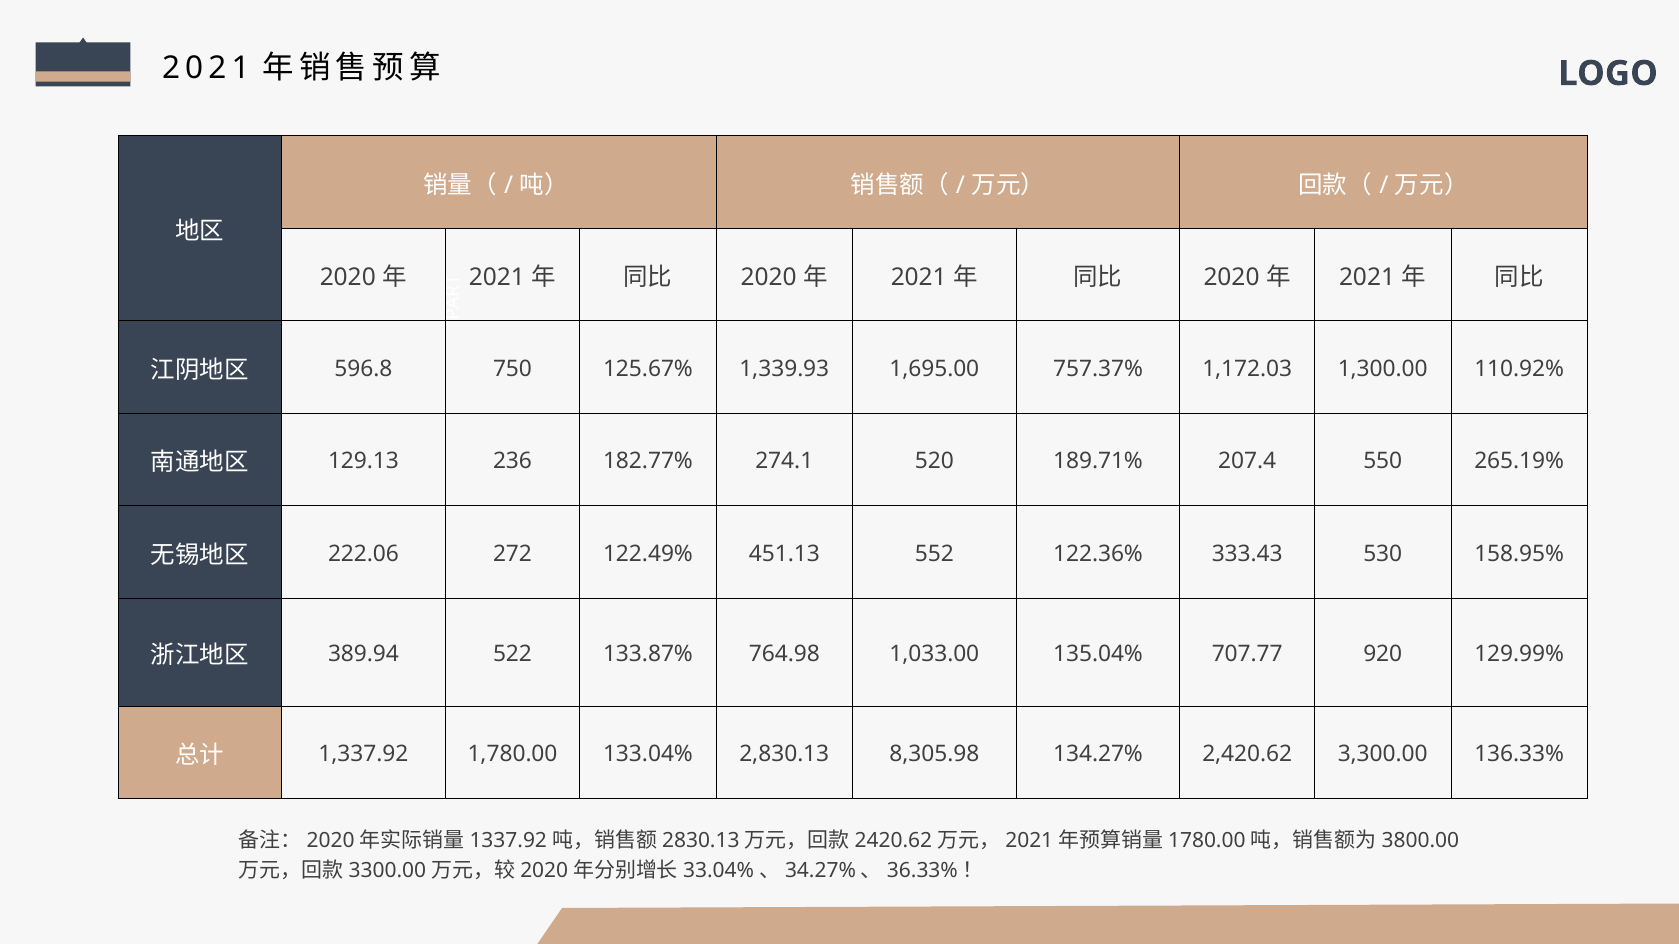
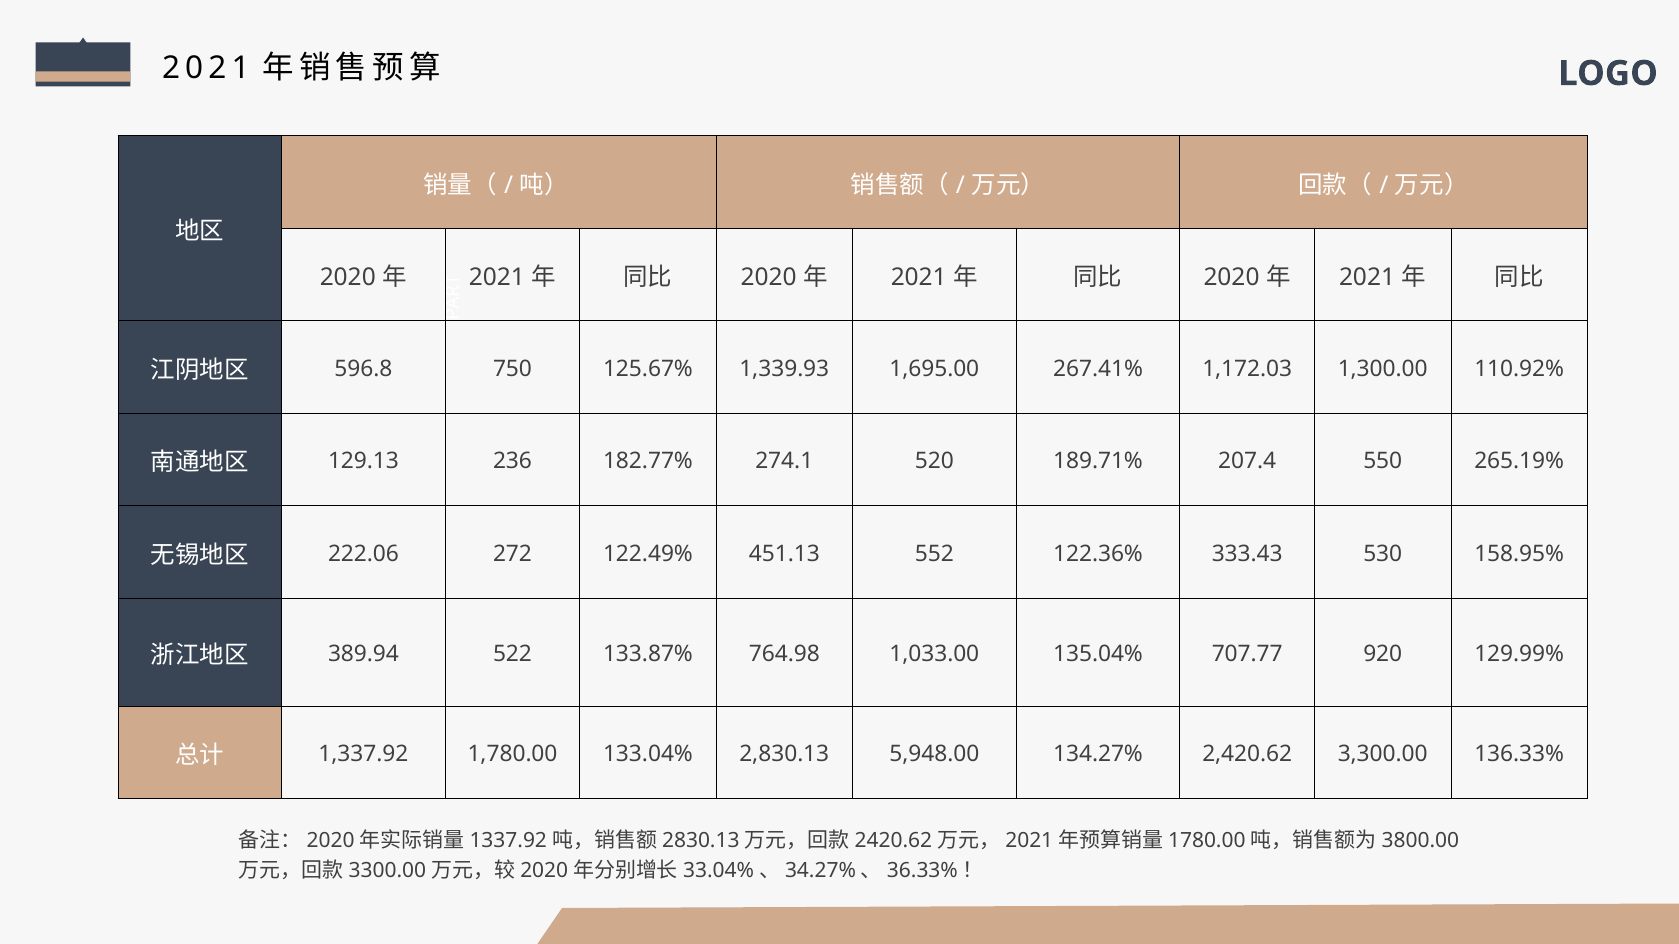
757.37%: 757.37% -> 267.41% (1098, 369)
8,305.98: 8,305.98 -> 5,948.00 (934, 754)
